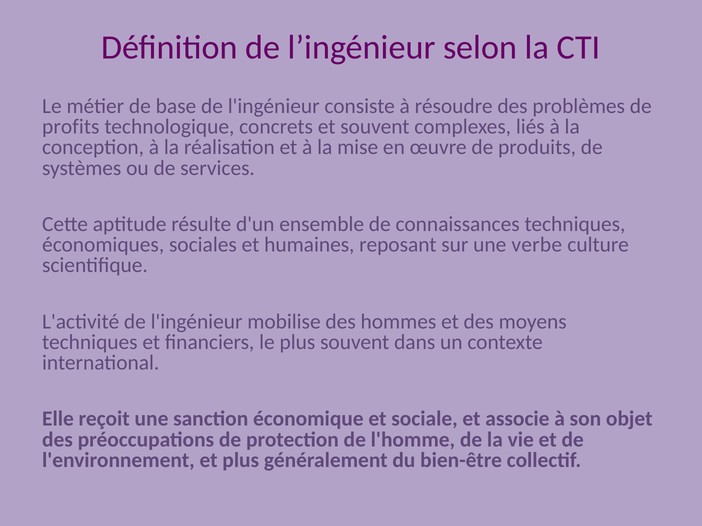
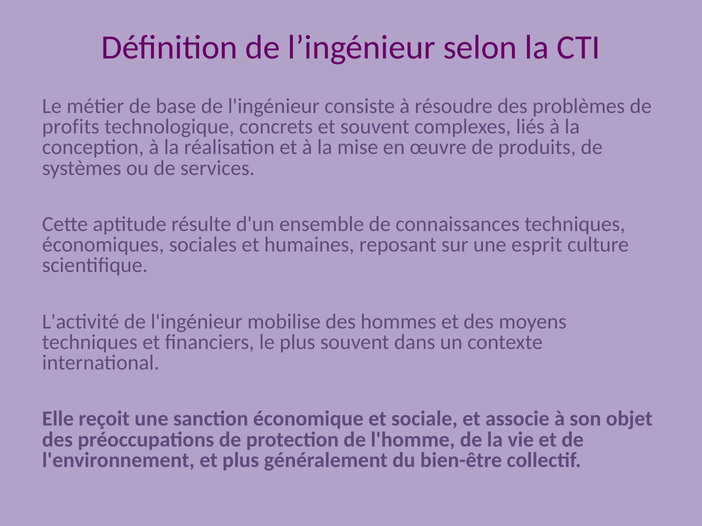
verbe: verbe -> esprit (537, 245)
